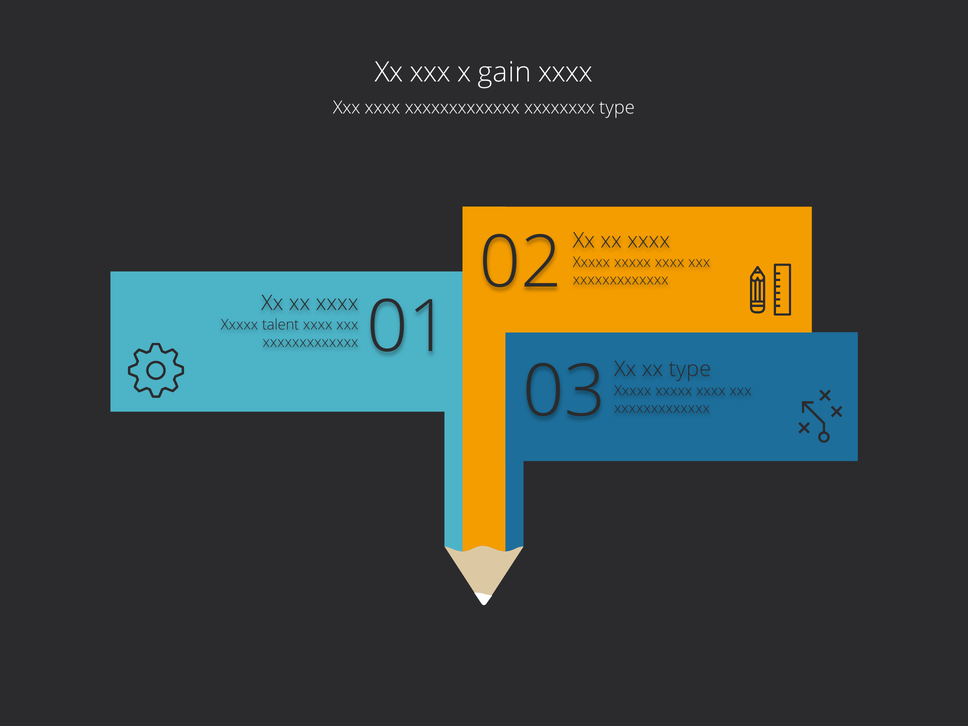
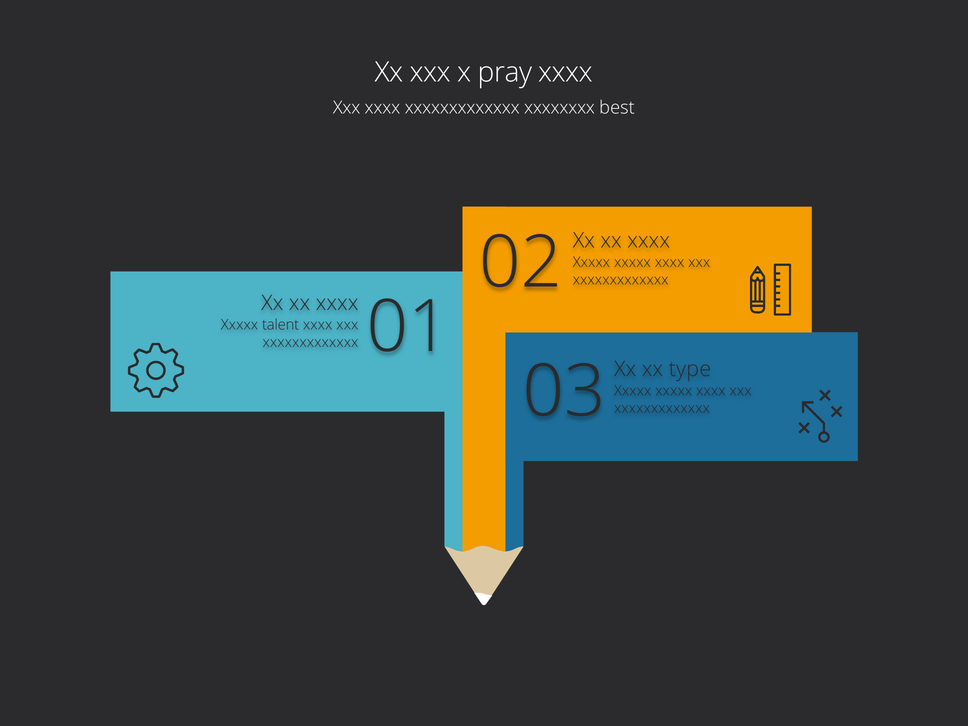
gain: gain -> pray (505, 72)
xxxxxxxx type: type -> best (617, 108)
